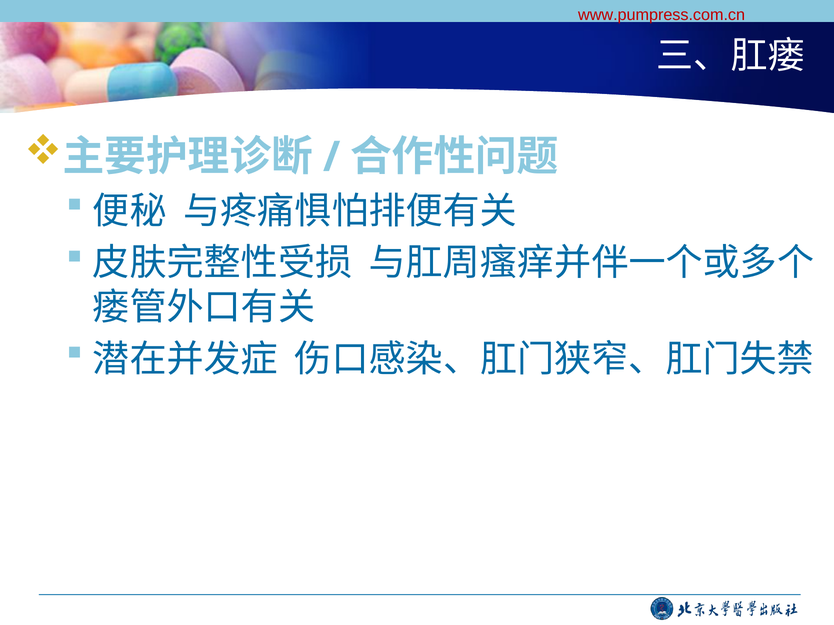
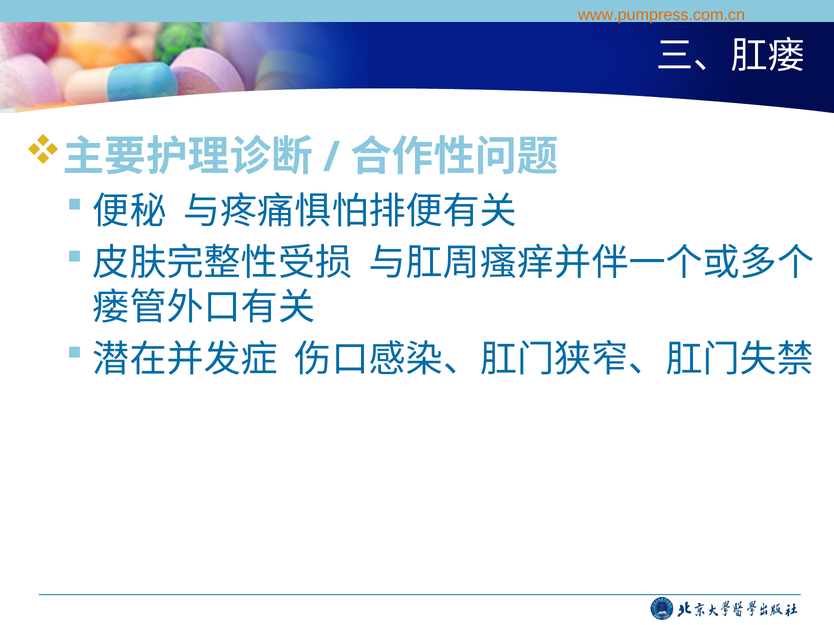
www.pumpress.com.cn colour: red -> orange (662, 15)
